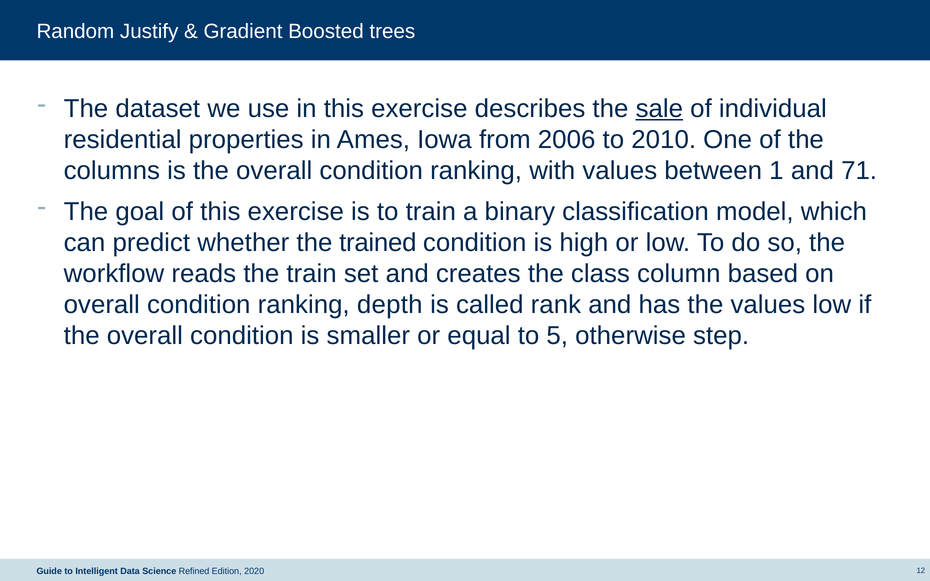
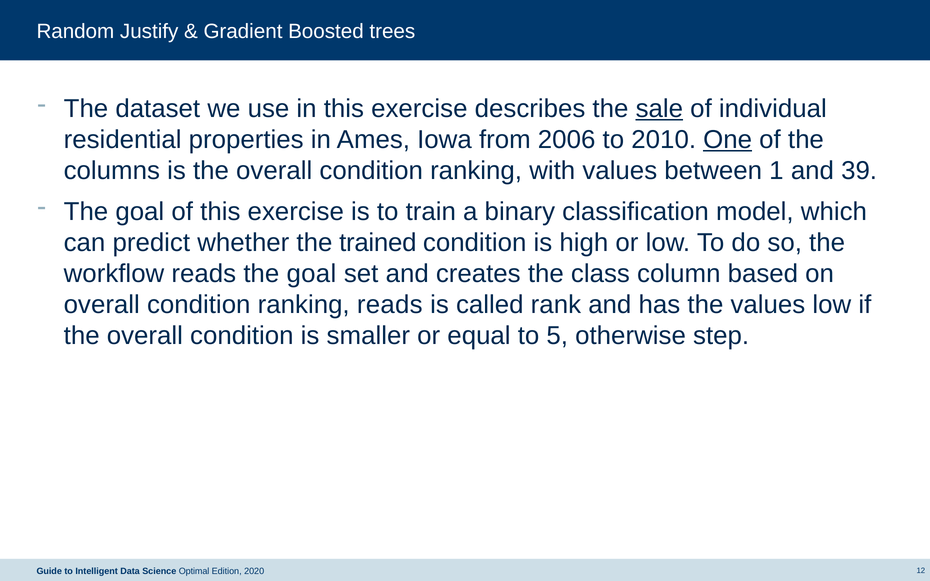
One underline: none -> present (728, 140)
71: 71 -> 39 (859, 171)
reads the train: train -> goal (311, 274)
ranking depth: depth -> reads (390, 305)
Refined: Refined -> Optimal (194, 571)
